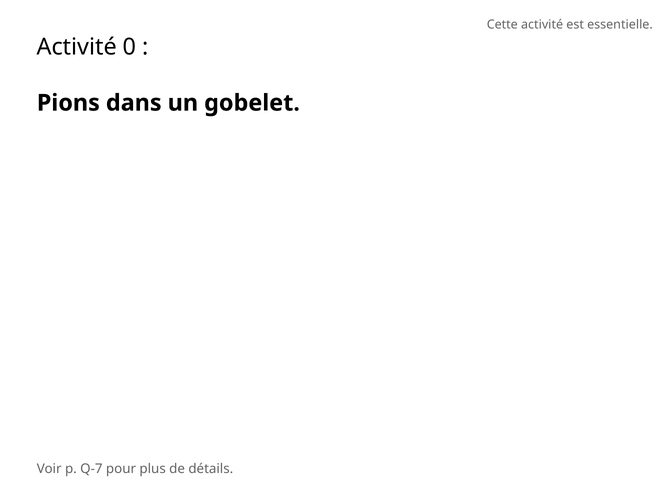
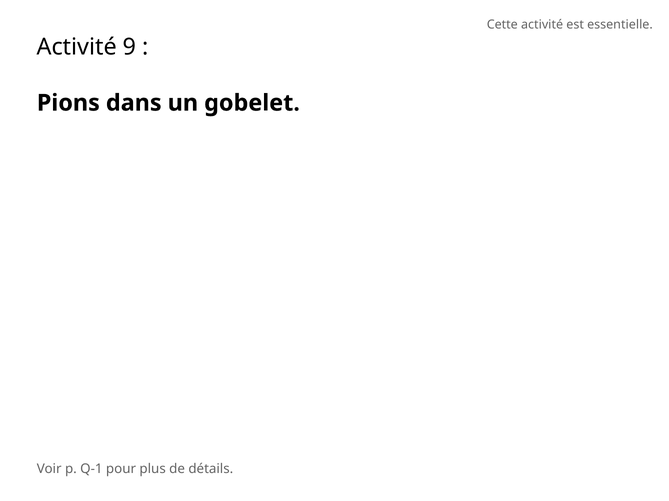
0: 0 -> 9 (130, 47)
Q-7: Q-7 -> Q-1 (91, 469)
